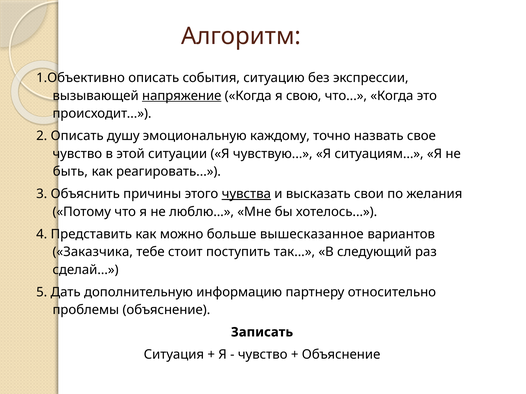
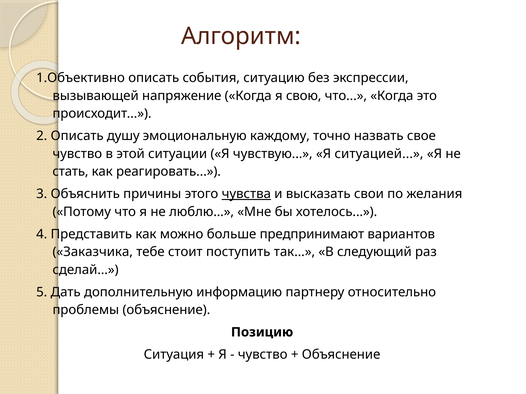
напряжение underline: present -> none (182, 96)
ситуациям: ситуациям -> ситуацией (379, 154)
быть: быть -> стать (70, 172)
вышесказанное: вышесказанное -> предпринимают (312, 234)
Записать: Записать -> Позицию (262, 333)
